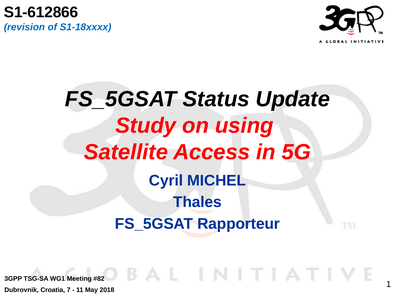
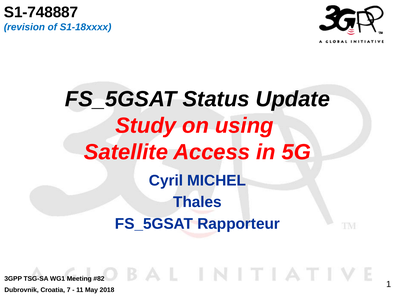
S1-612866: S1-612866 -> S1-748887 (41, 12)
